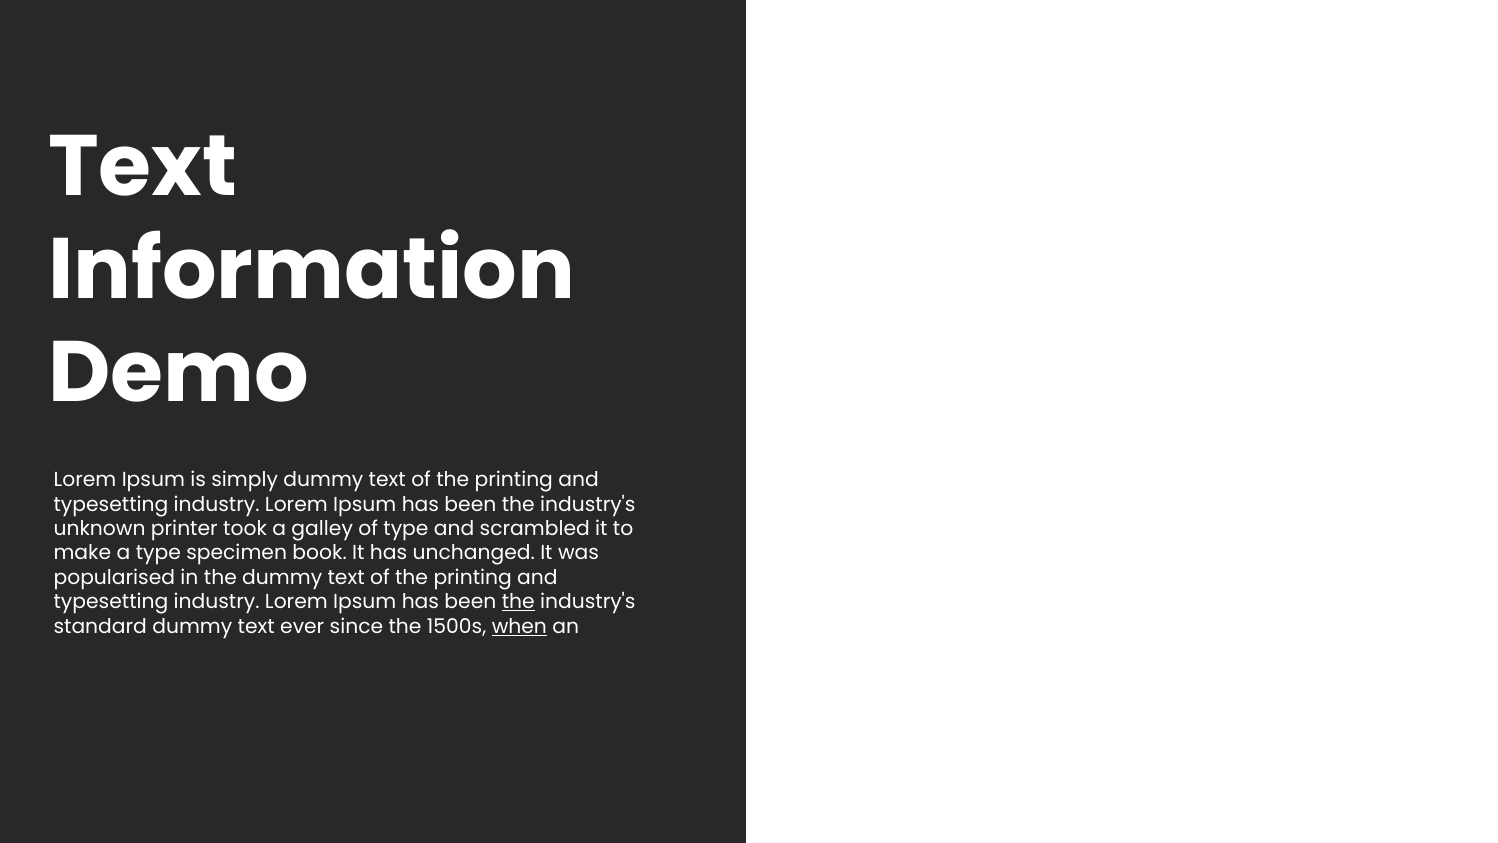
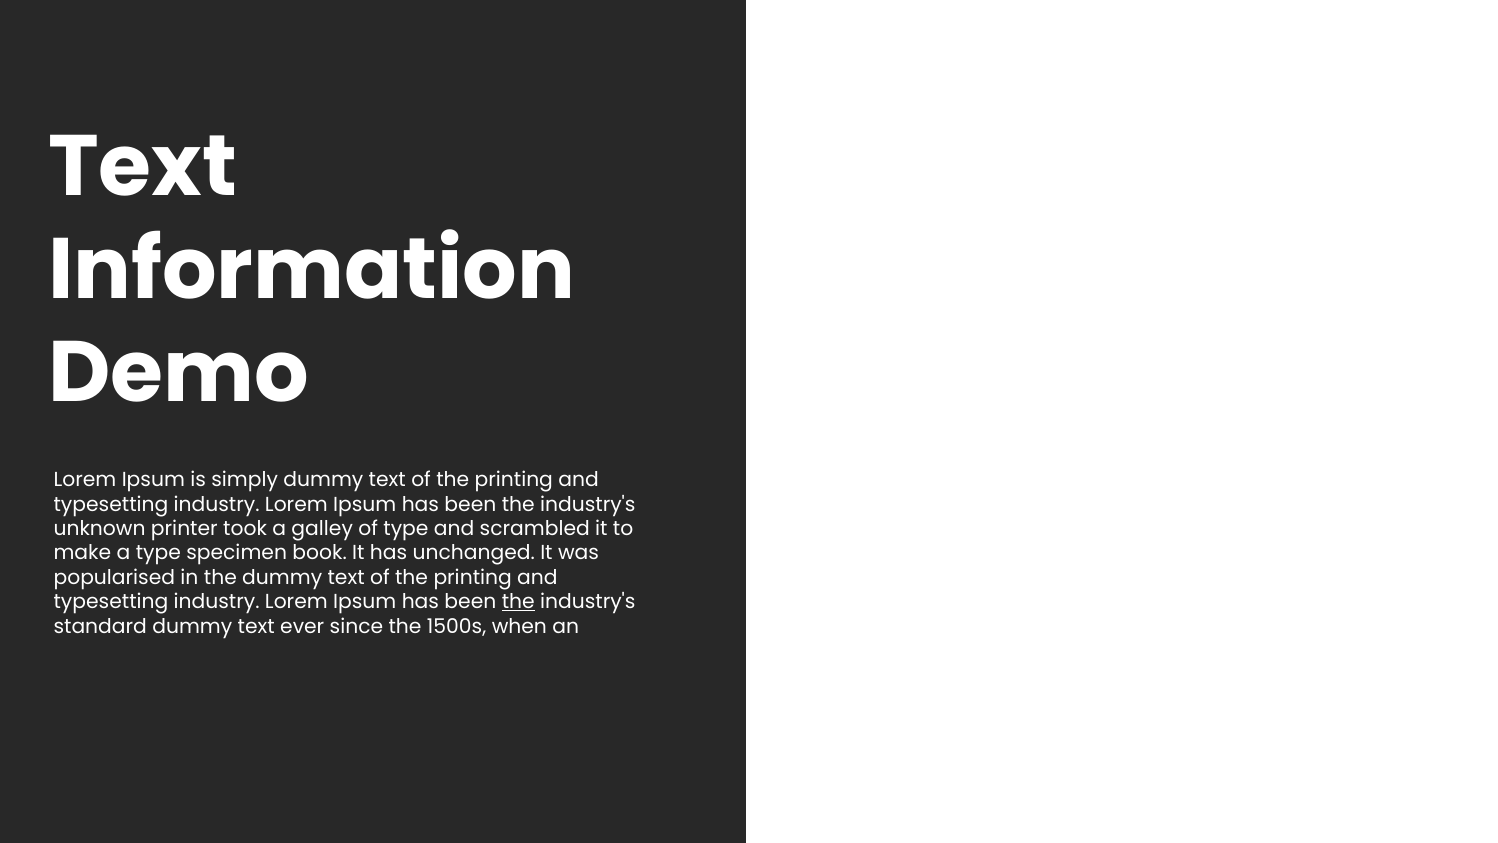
when underline: present -> none (519, 626)
